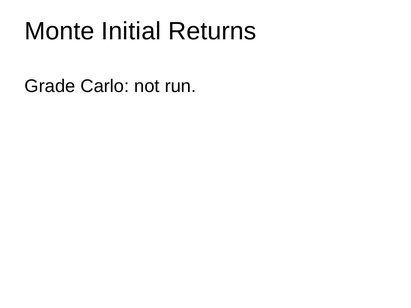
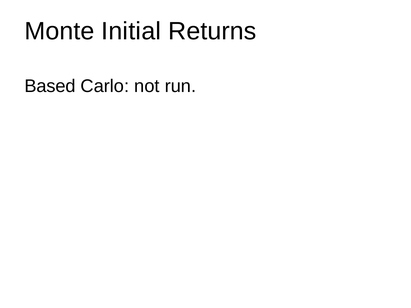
Grade: Grade -> Based (50, 86)
